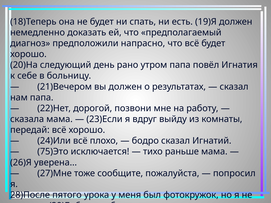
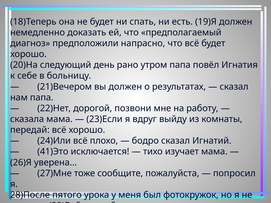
75)Это: 75)Это -> 41)Это (53, 152)
раньше: раньше -> изучает (182, 152)
